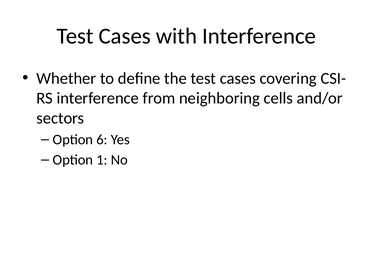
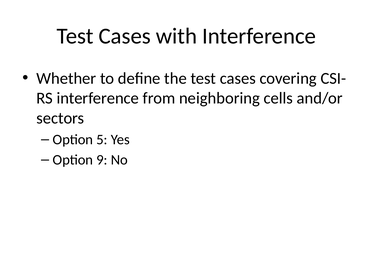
6: 6 -> 5 (102, 139)
1: 1 -> 9 (102, 160)
